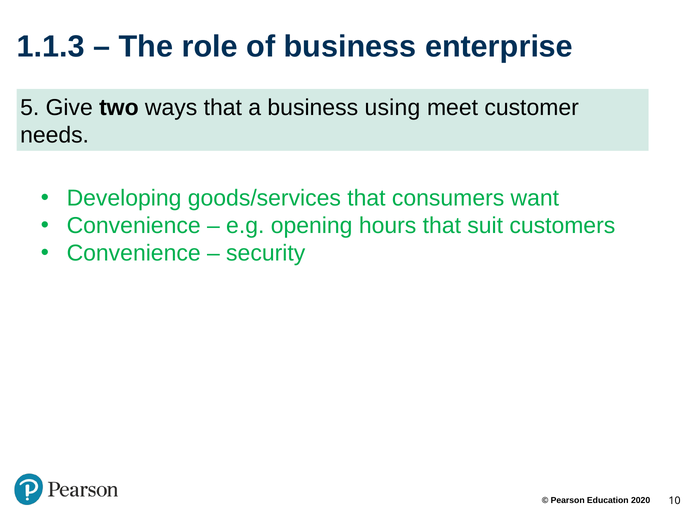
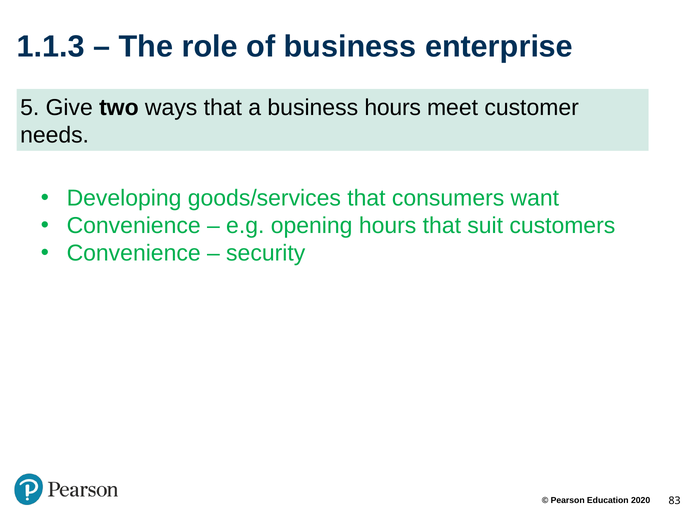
business using: using -> hours (393, 108)
10: 10 -> 83 (675, 501)
